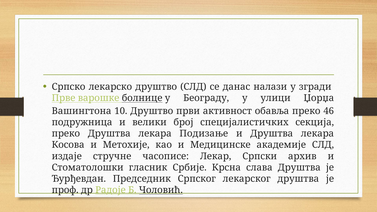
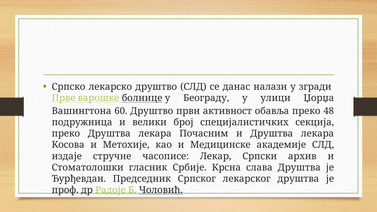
10: 10 -> 60 (121, 111)
46: 46 -> 48 (329, 111)
Подизање: Подизање -> Почасним (204, 134)
